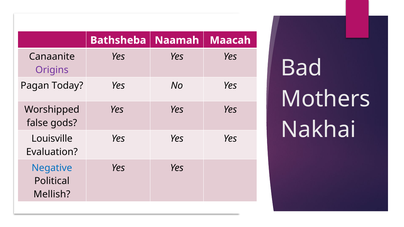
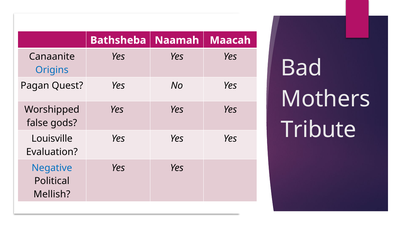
Origins colour: purple -> blue (52, 70)
Today: Today -> Quest (67, 86)
Nakhai: Nakhai -> Tribute (319, 130)
